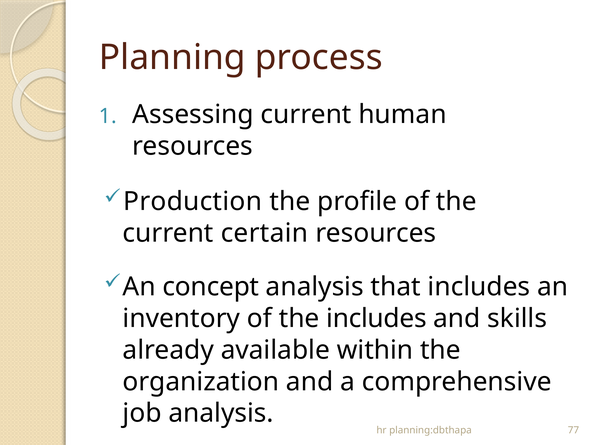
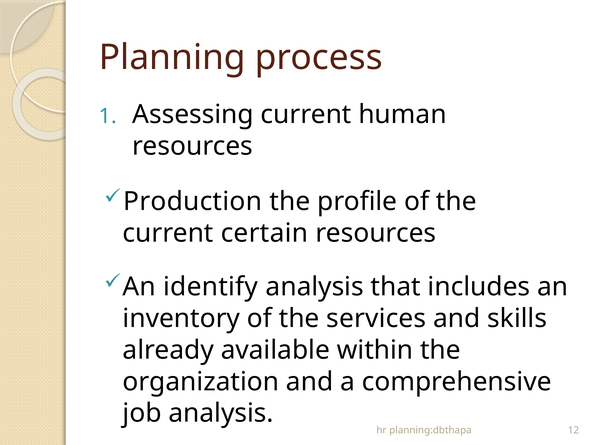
concept: concept -> identify (211, 287)
the includes: includes -> services (376, 318)
77: 77 -> 12 (573, 430)
